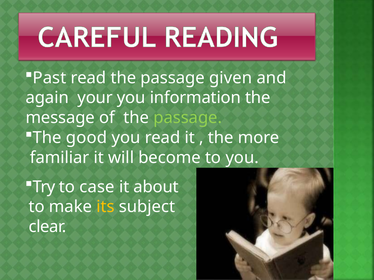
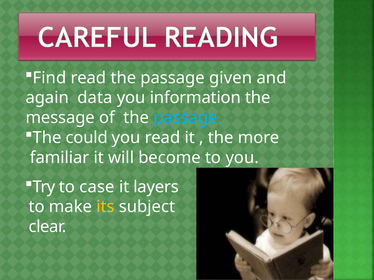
Past: Past -> Find (49, 78)
your: your -> data (95, 98)
passage colour: light green -> light blue (188, 118)
good: good -> could (87, 138)
about: about -> layers (156, 187)
